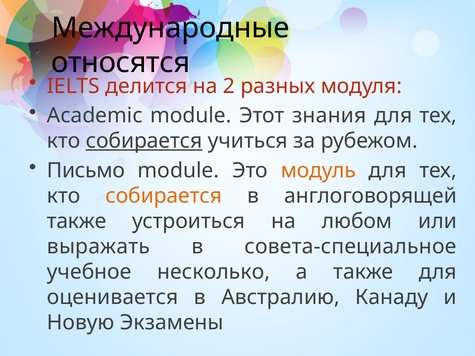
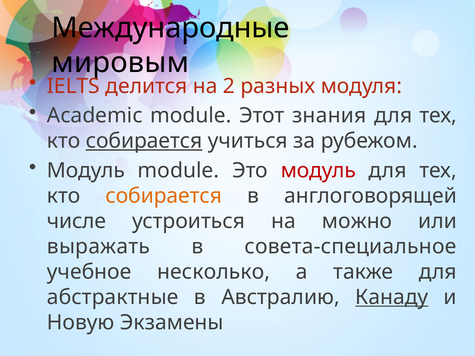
относятся: относятся -> мировым (120, 63)
Письмо: Письмо -> Модуль (86, 171)
модуль colour: orange -> red (318, 171)
также: также -> числе (77, 221)
любом: любом -> можно (357, 221)
оценивается: оценивается -> абстрактные (113, 297)
Канаду underline: none -> present (392, 297)
